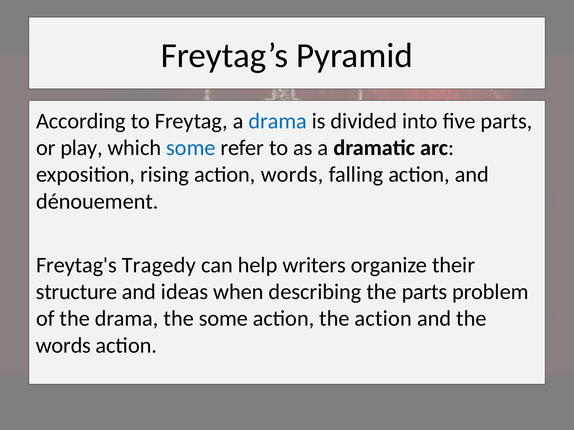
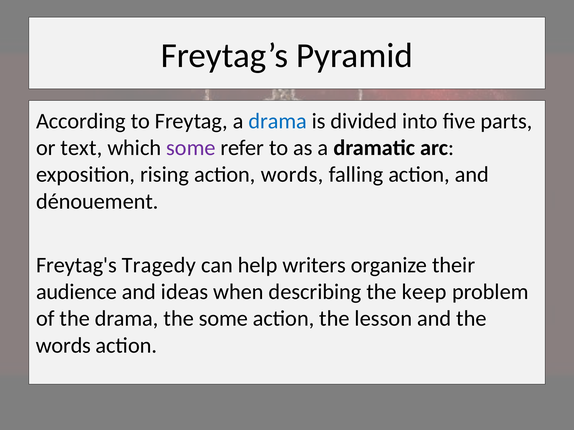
play: play -> text (81, 148)
some colour: blue -> purple (191, 148)
structure: structure -> audience (77, 292)
the parts: parts -> keep (424, 292)
the action: action -> lesson (383, 319)
